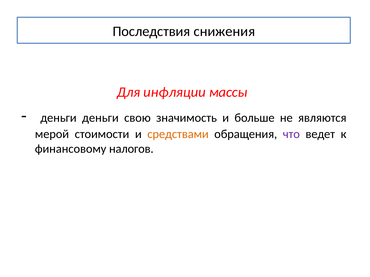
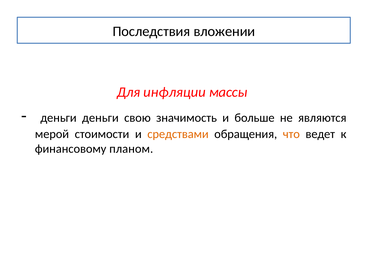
снижения: снижения -> вложении (224, 31)
что colour: purple -> orange (291, 134)
налогов: налогов -> планом (131, 149)
